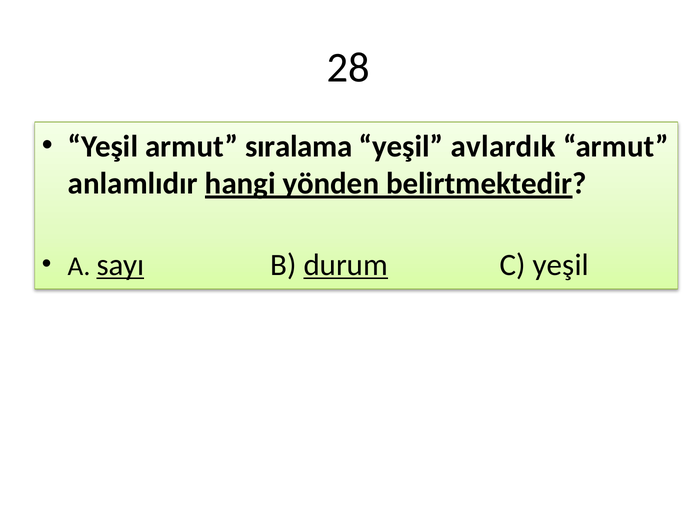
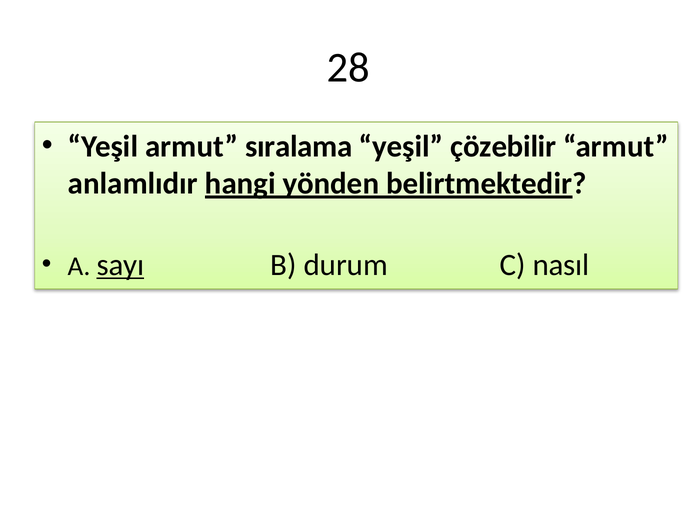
avlardık: avlardık -> çözebilir (503, 146)
durum underline: present -> none (346, 265)
C yeşil: yeşil -> nasıl (561, 265)
